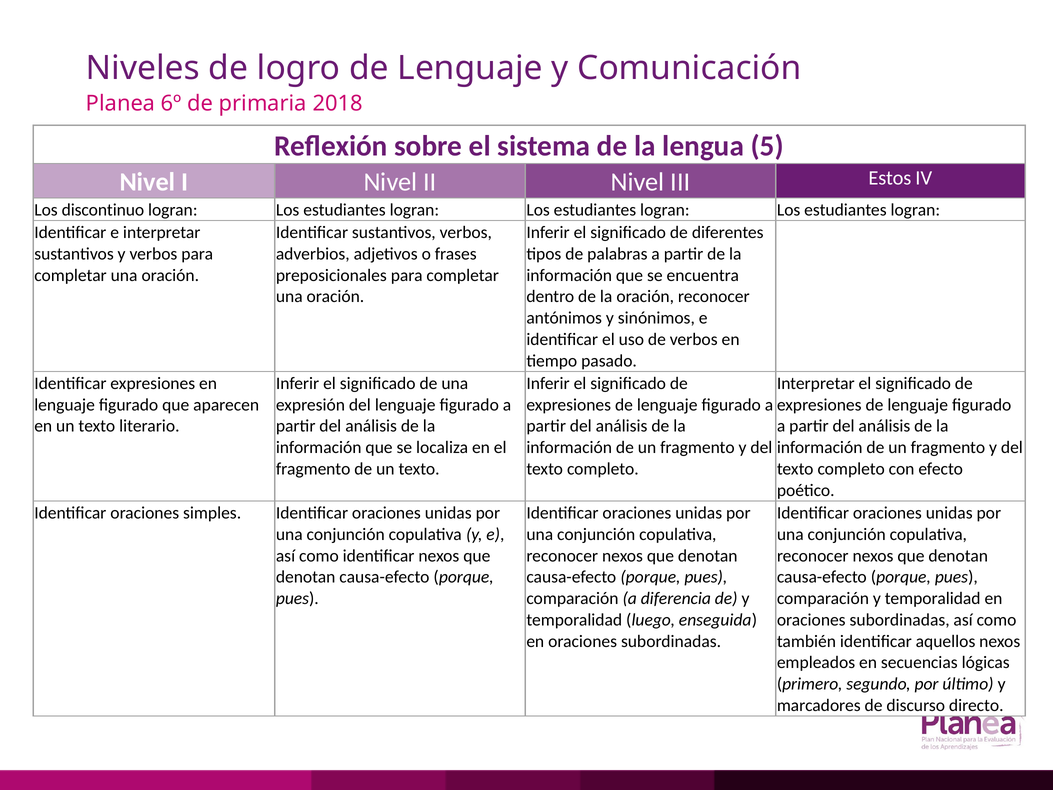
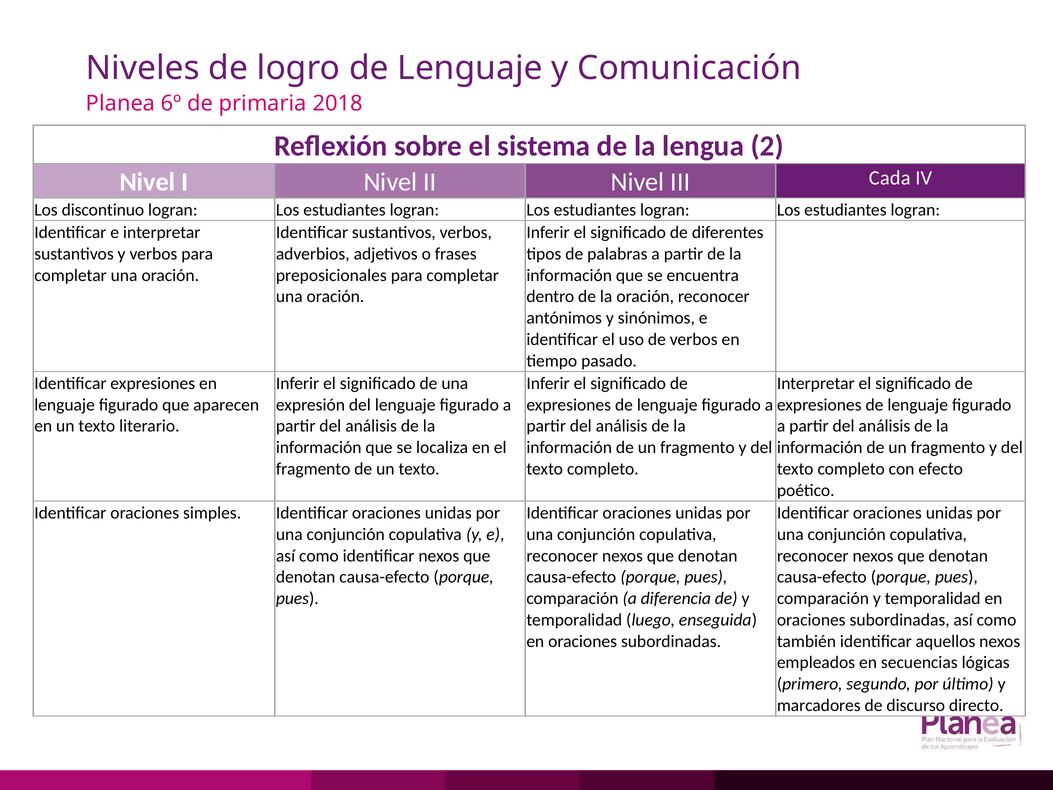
5: 5 -> 2 (767, 146)
Estos: Estos -> Cada (890, 178)
